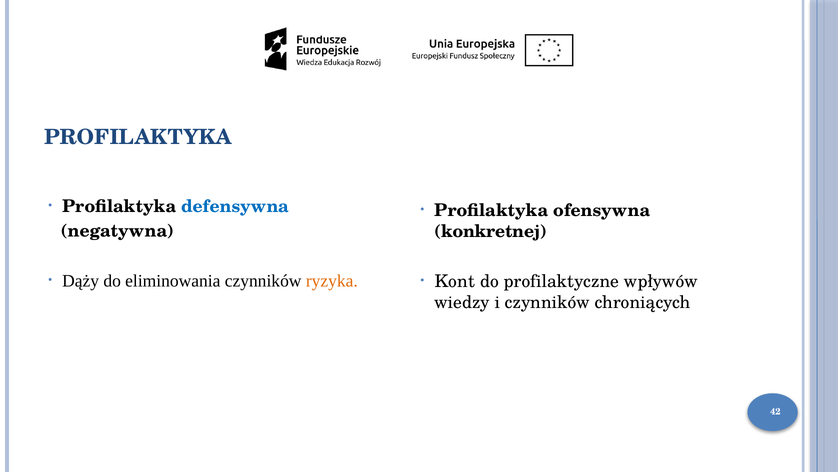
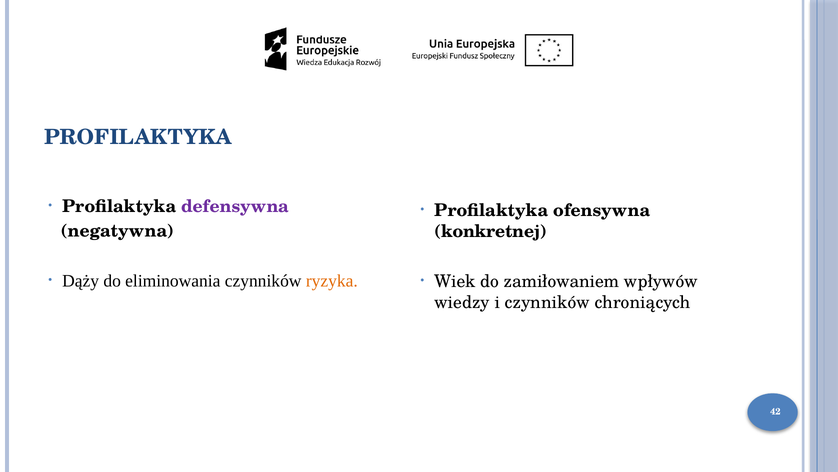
defensywna colour: blue -> purple (235, 206)
Kont: Kont -> Wiek (455, 281)
profilaktyczne: profilaktyczne -> zamiłowaniem (562, 281)
